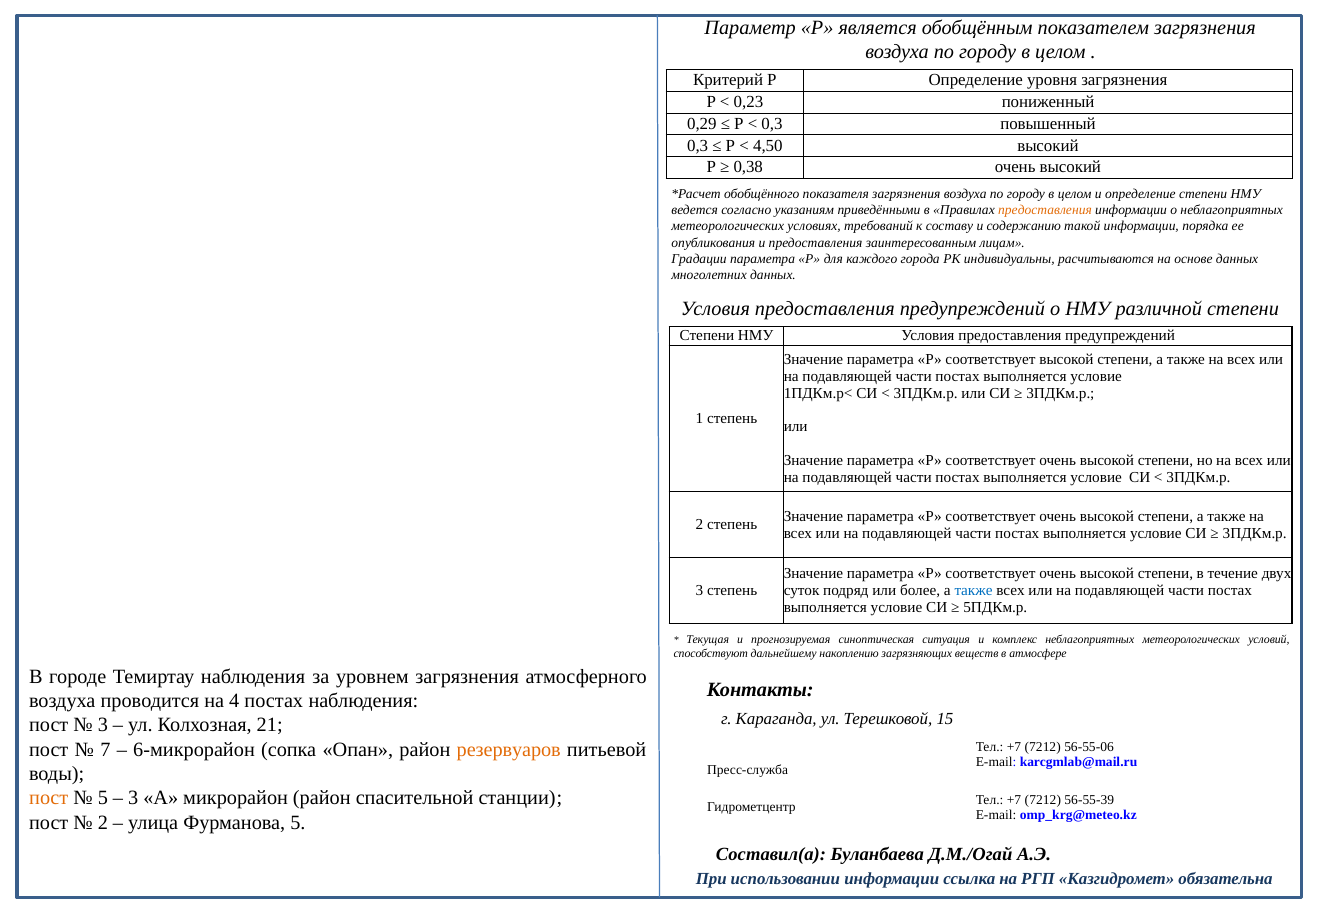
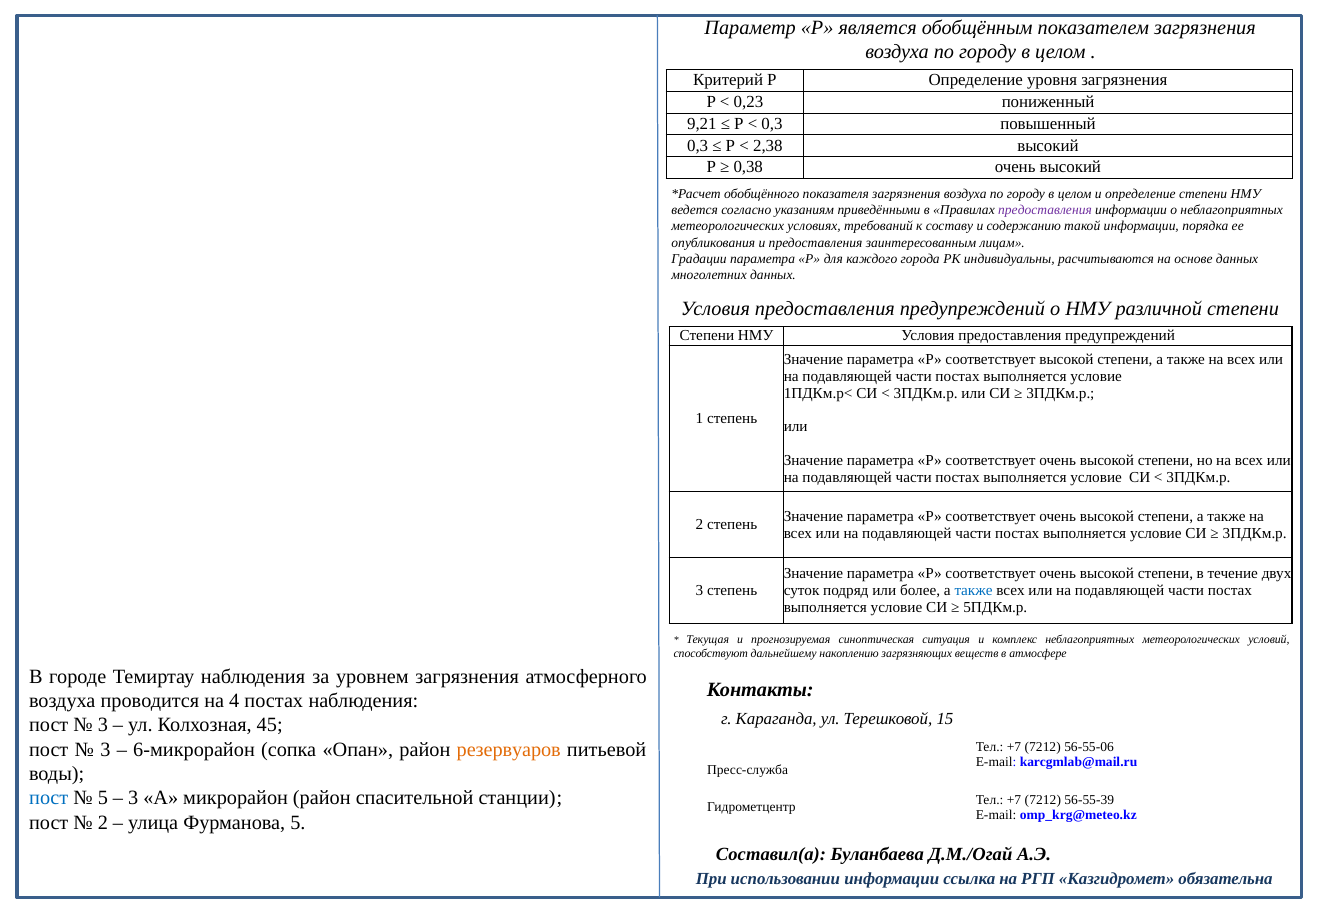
0,29: 0,29 -> 9,21 (702, 124)
4,50: 4,50 -> 2,38 (768, 146)
предоставления colour: orange -> purple (1045, 210)
21: 21 -> 45 (270, 725)
7: 7 -> 3 (105, 750)
пост colour: orange -> blue (49, 798)
